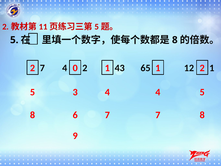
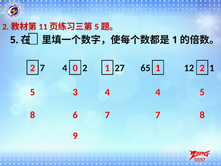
8: 8 -> 1 (175, 40)
43: 43 -> 27 (120, 68)
